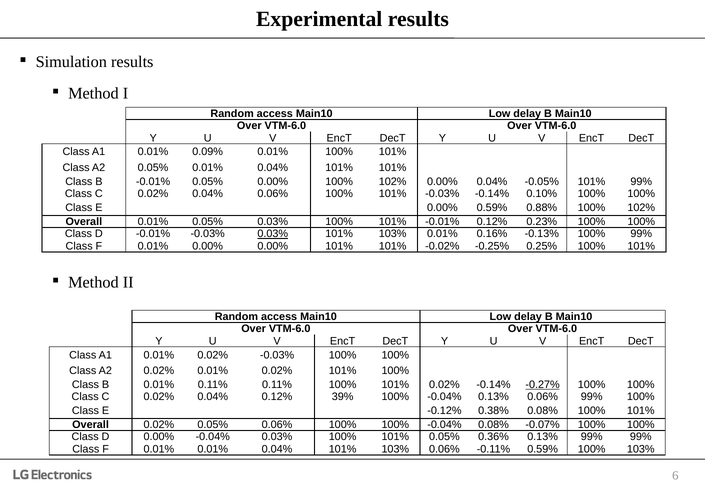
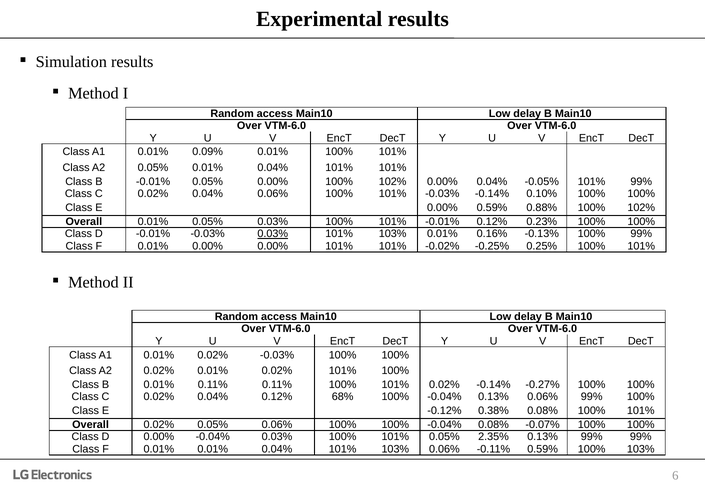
-0.27% underline: present -> none (543, 385)
39%: 39% -> 68% (343, 397)
0.36%: 0.36% -> 2.35% (494, 437)
